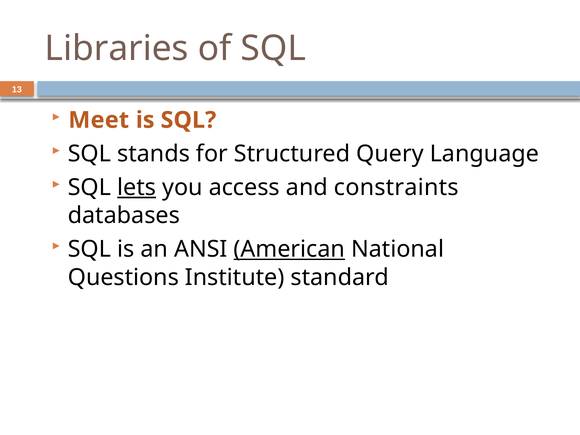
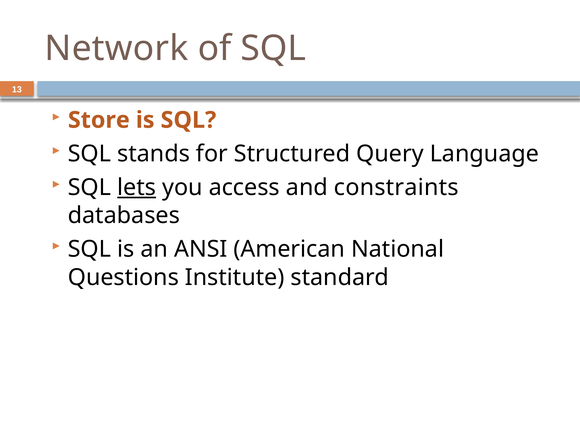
Libraries: Libraries -> Network (116, 48)
Meet: Meet -> Store (99, 120)
American underline: present -> none (289, 249)
